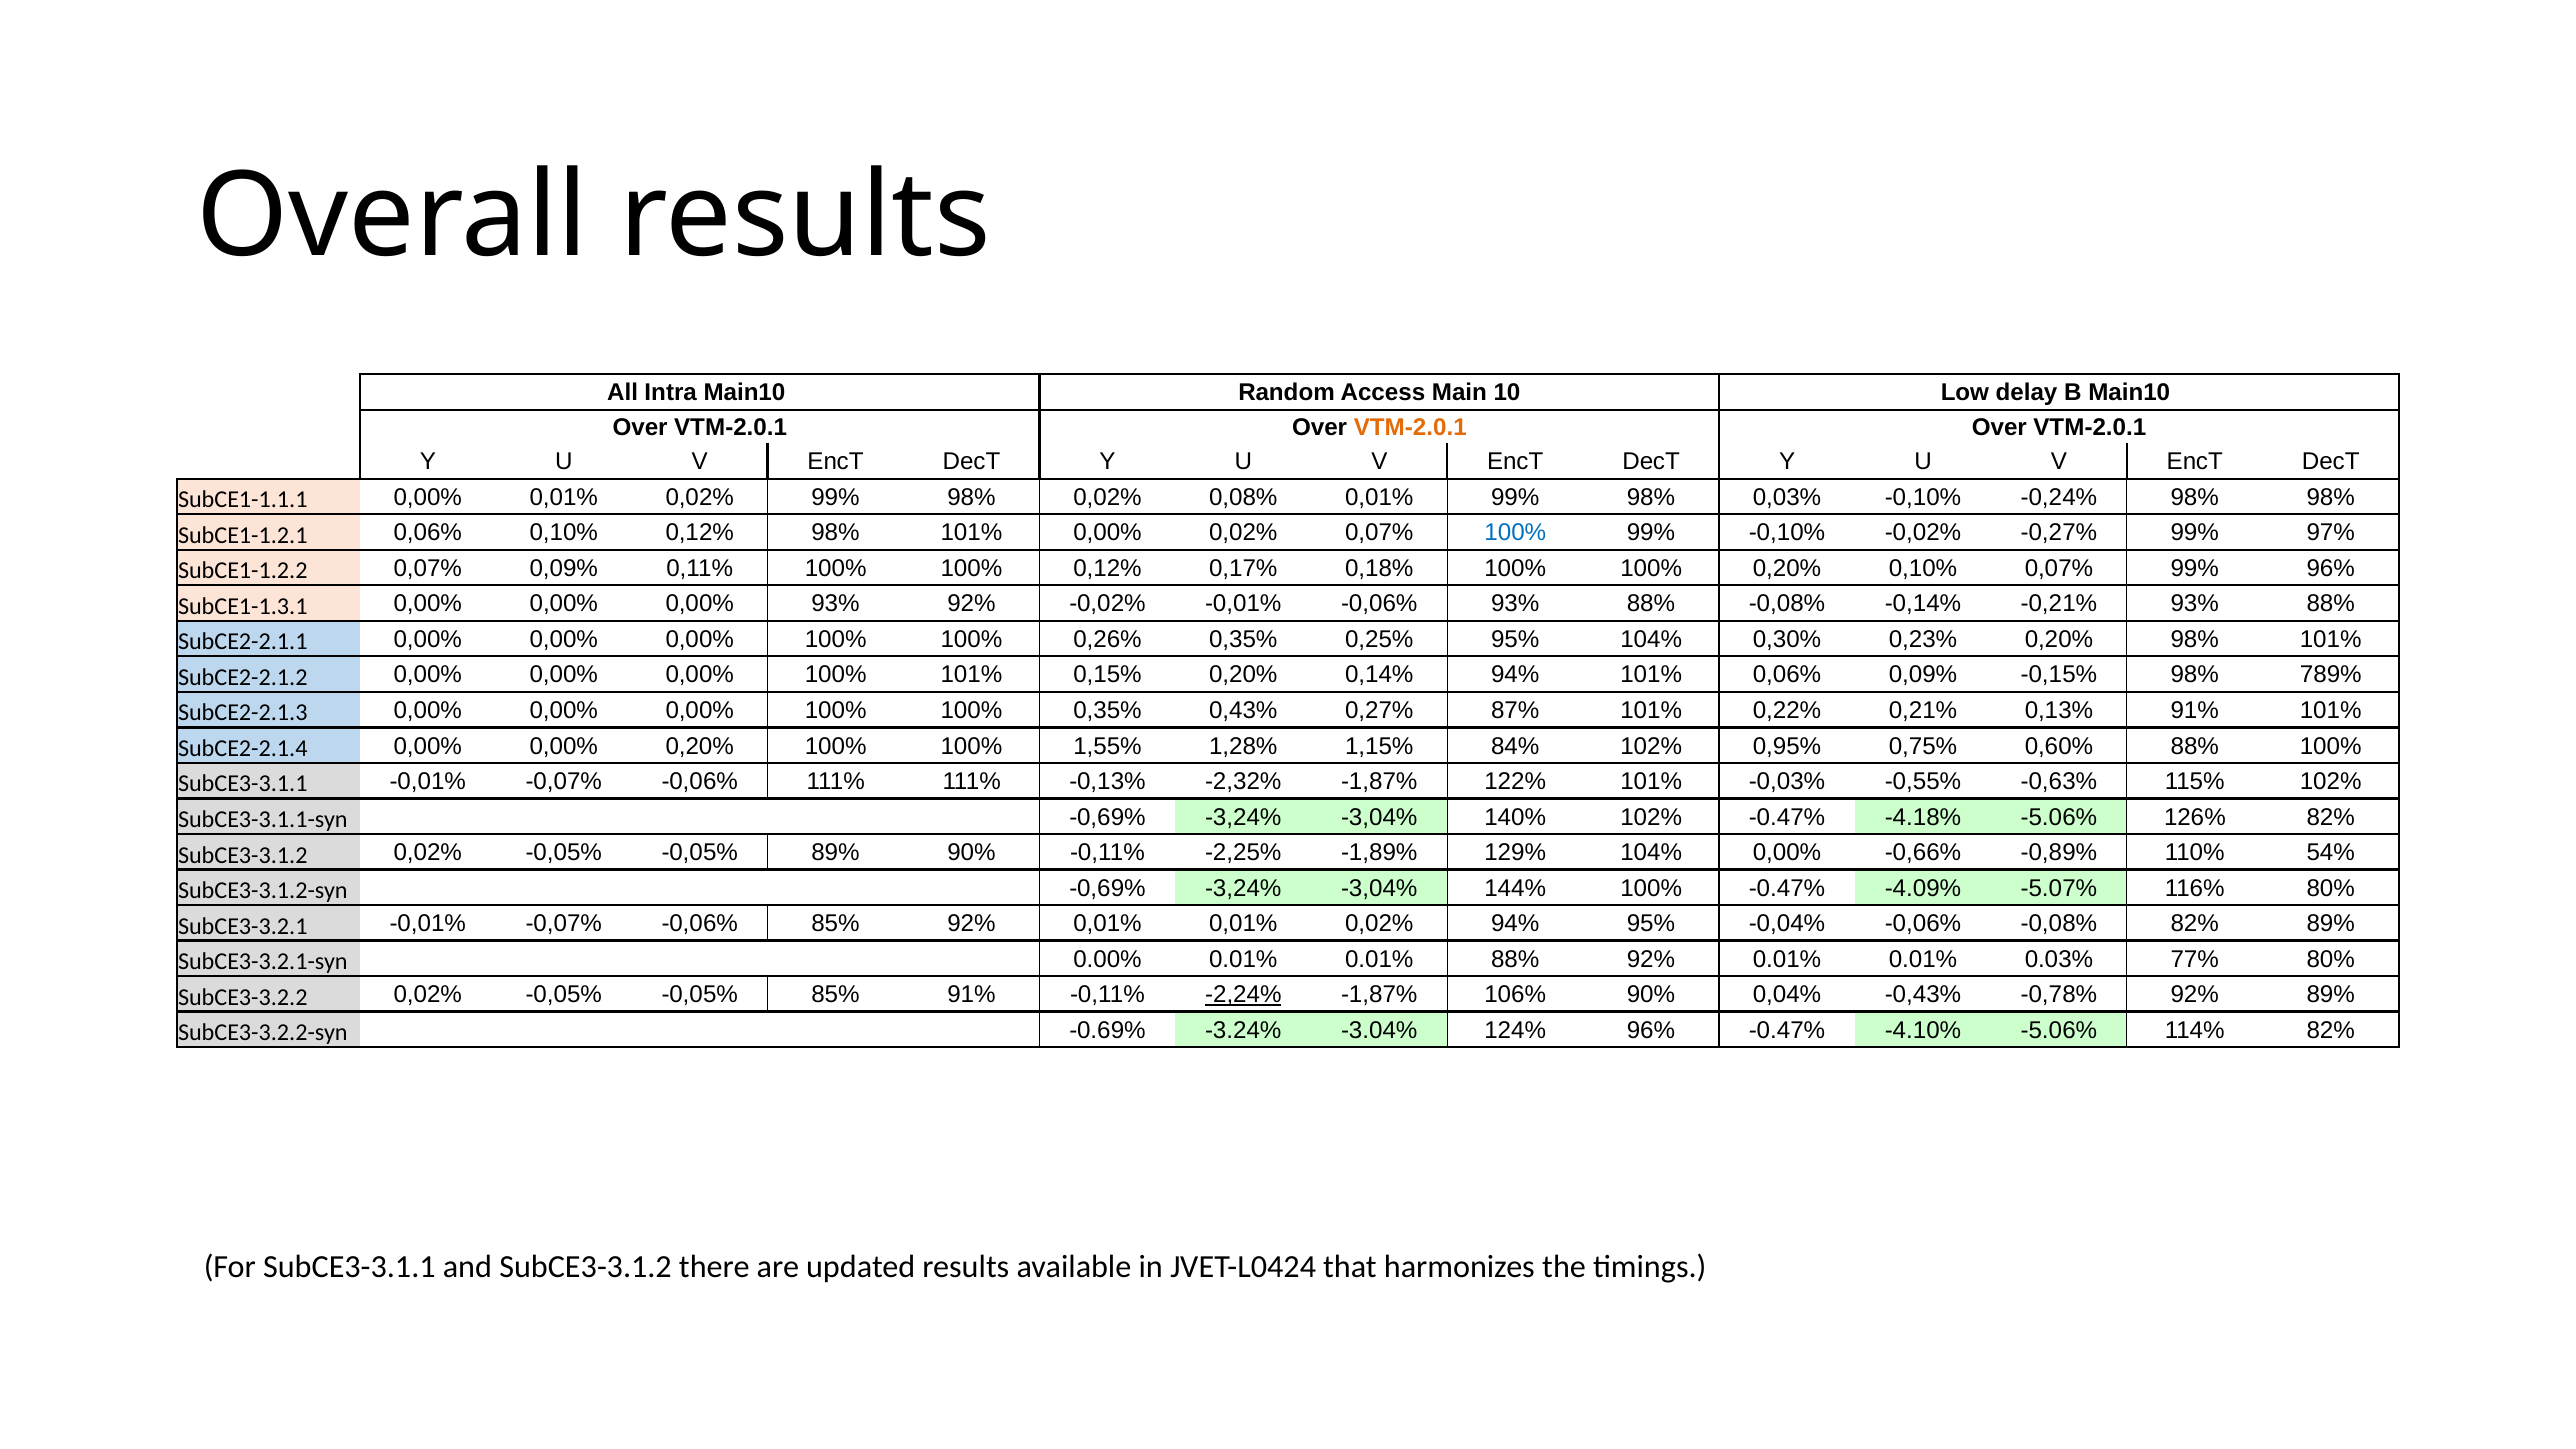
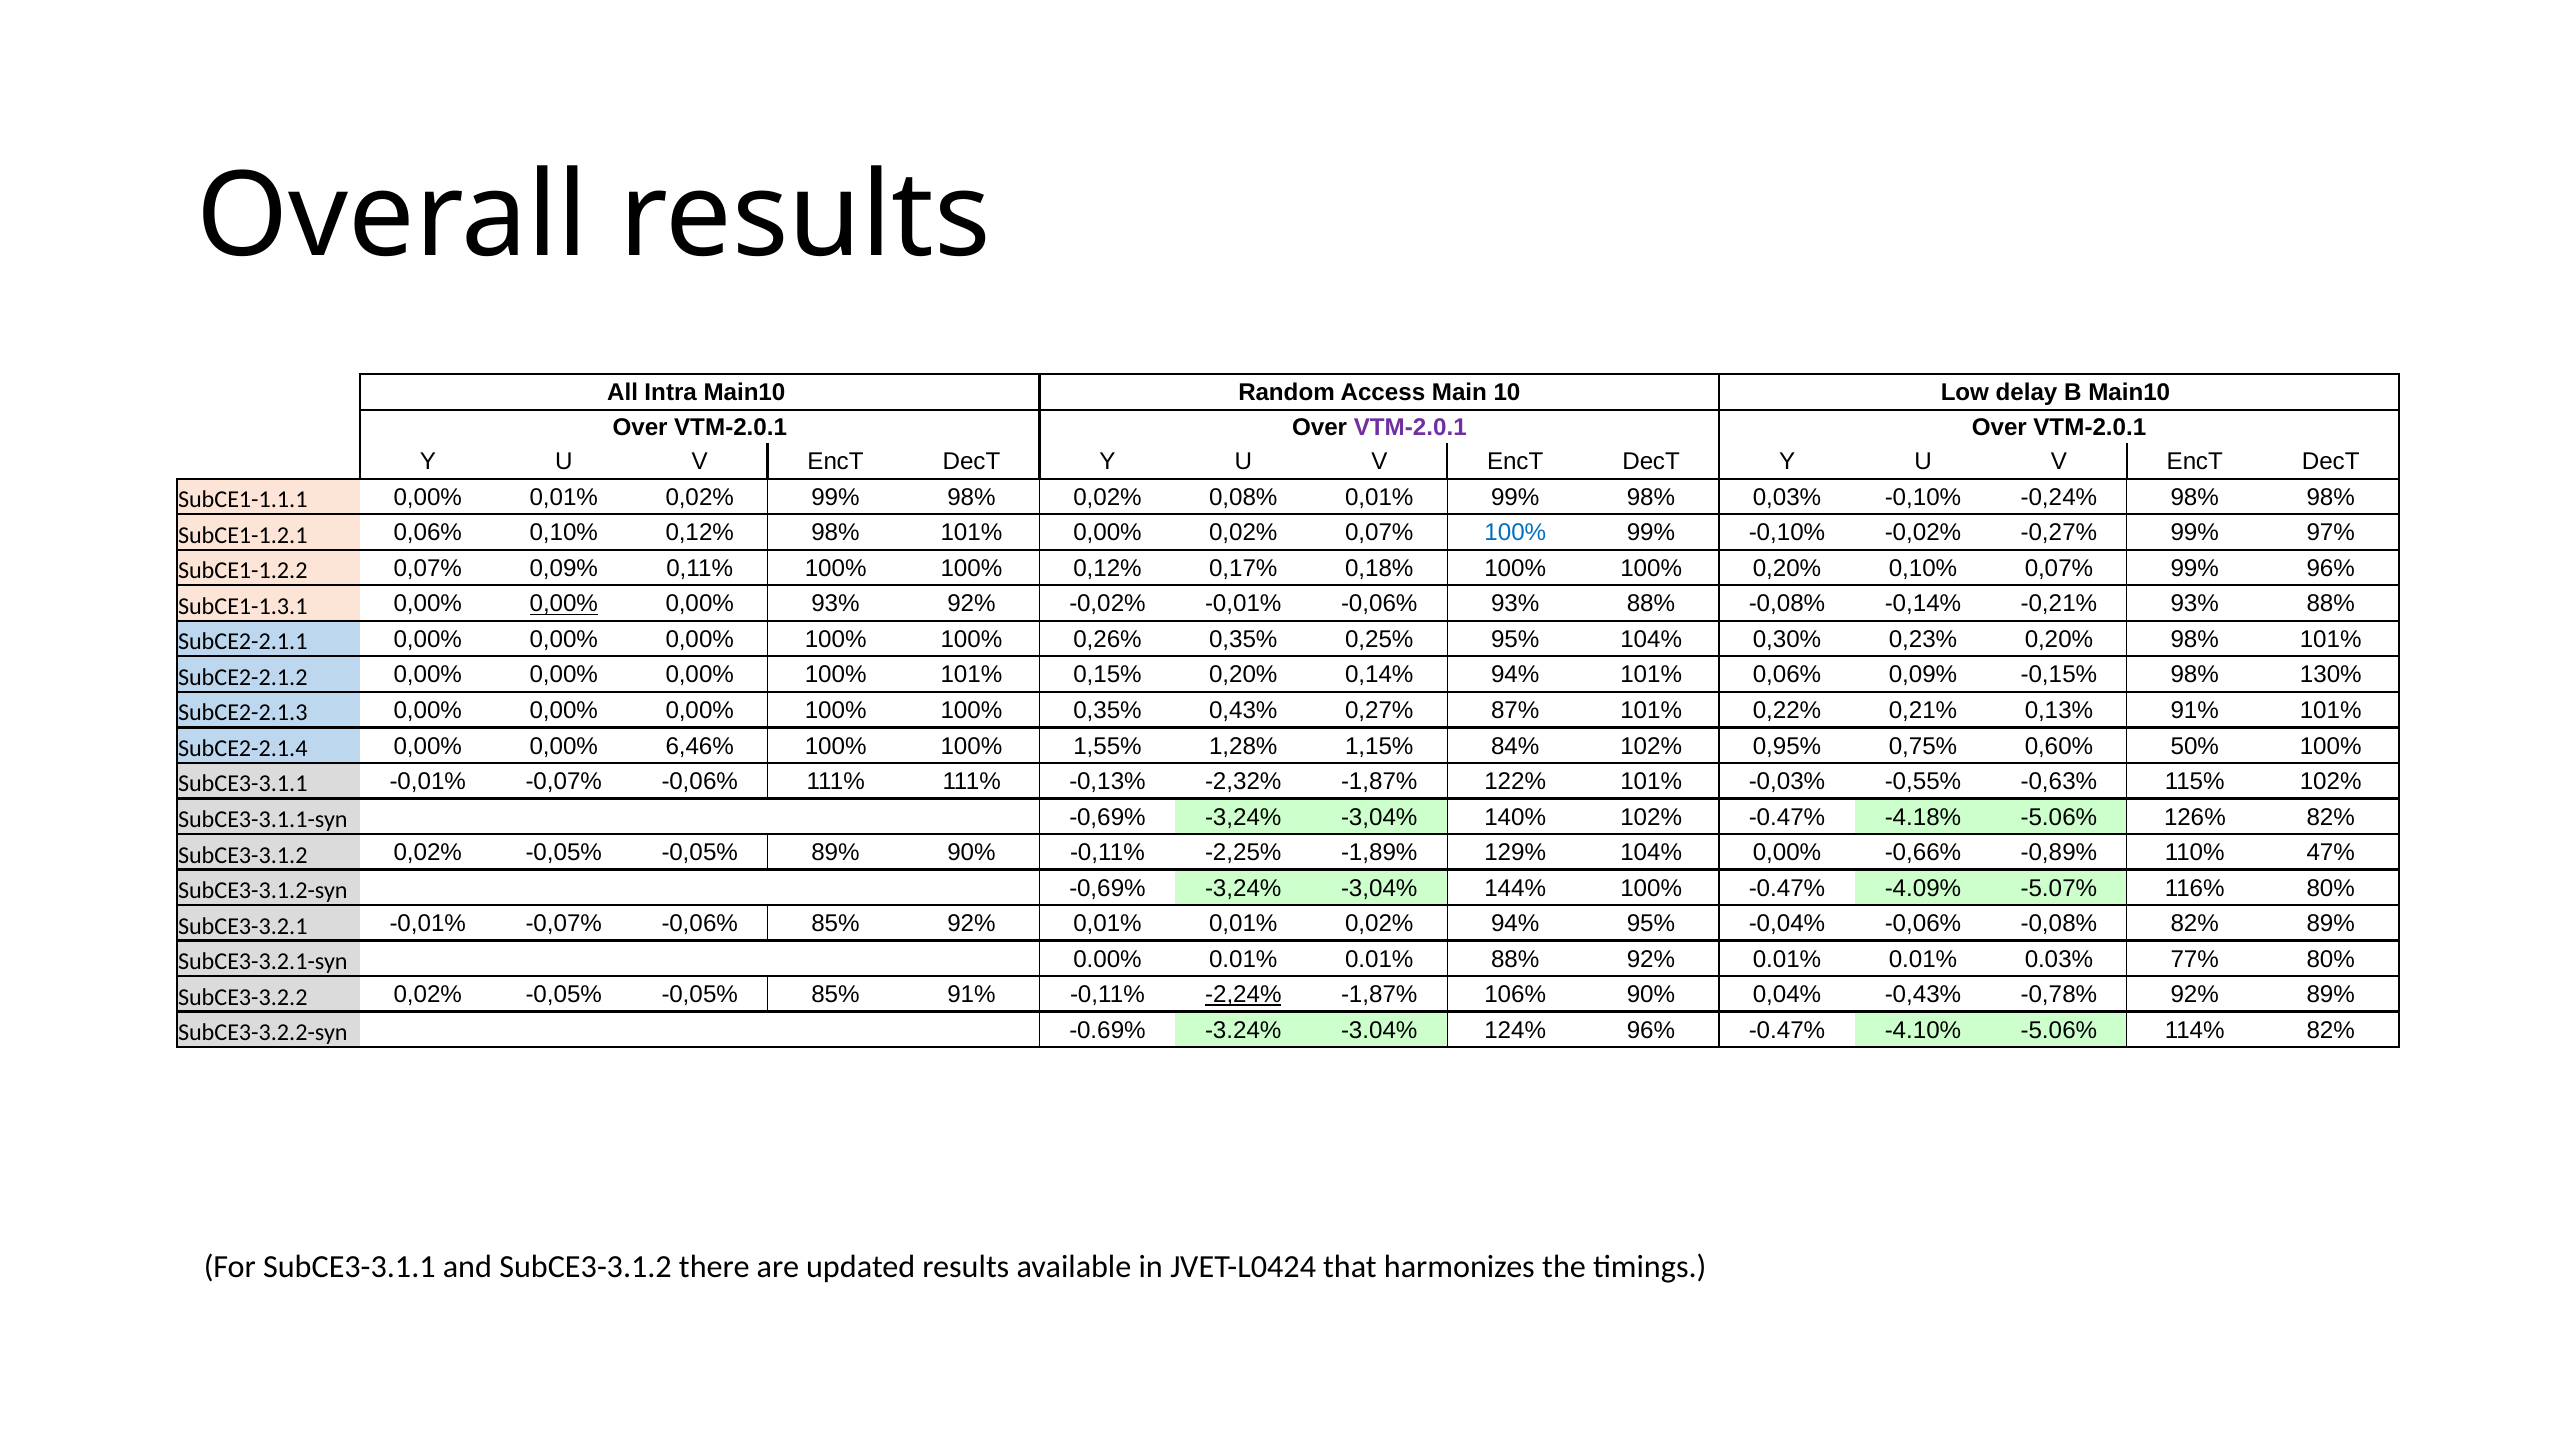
VTM-2.0.1 colour: orange -> purple (1410, 427)
0,00% underline: none -> present (564, 604)
789%: 789% -> 130% (2331, 675)
0,00% 0,20%: 0,20% -> 6,46% (700, 746)
0,60% 88%: 88% -> 50% (2195, 746)
54%: 54% -> 47% (2331, 853)
